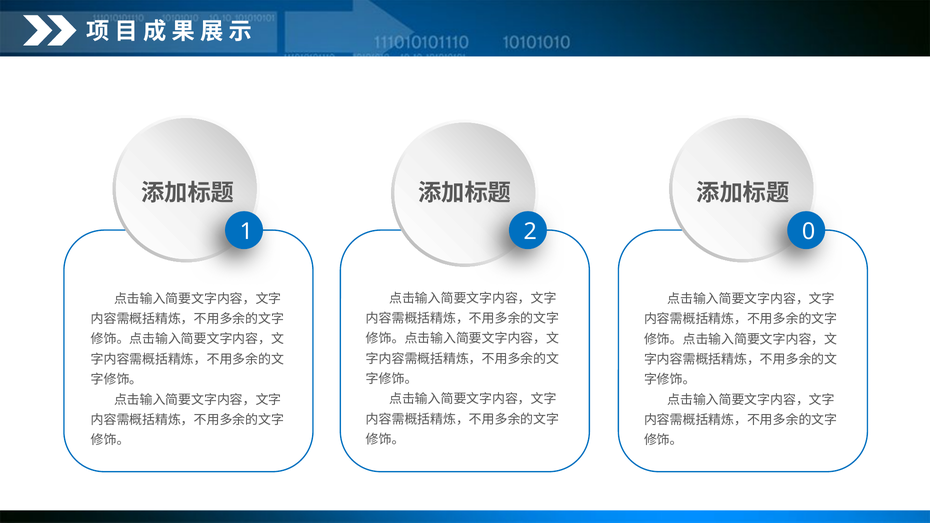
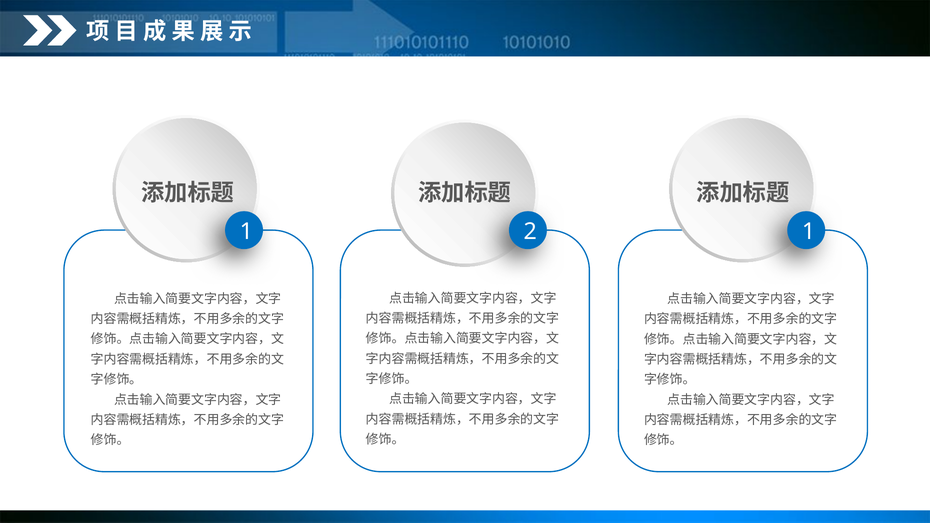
2 0: 0 -> 1 (809, 232)
